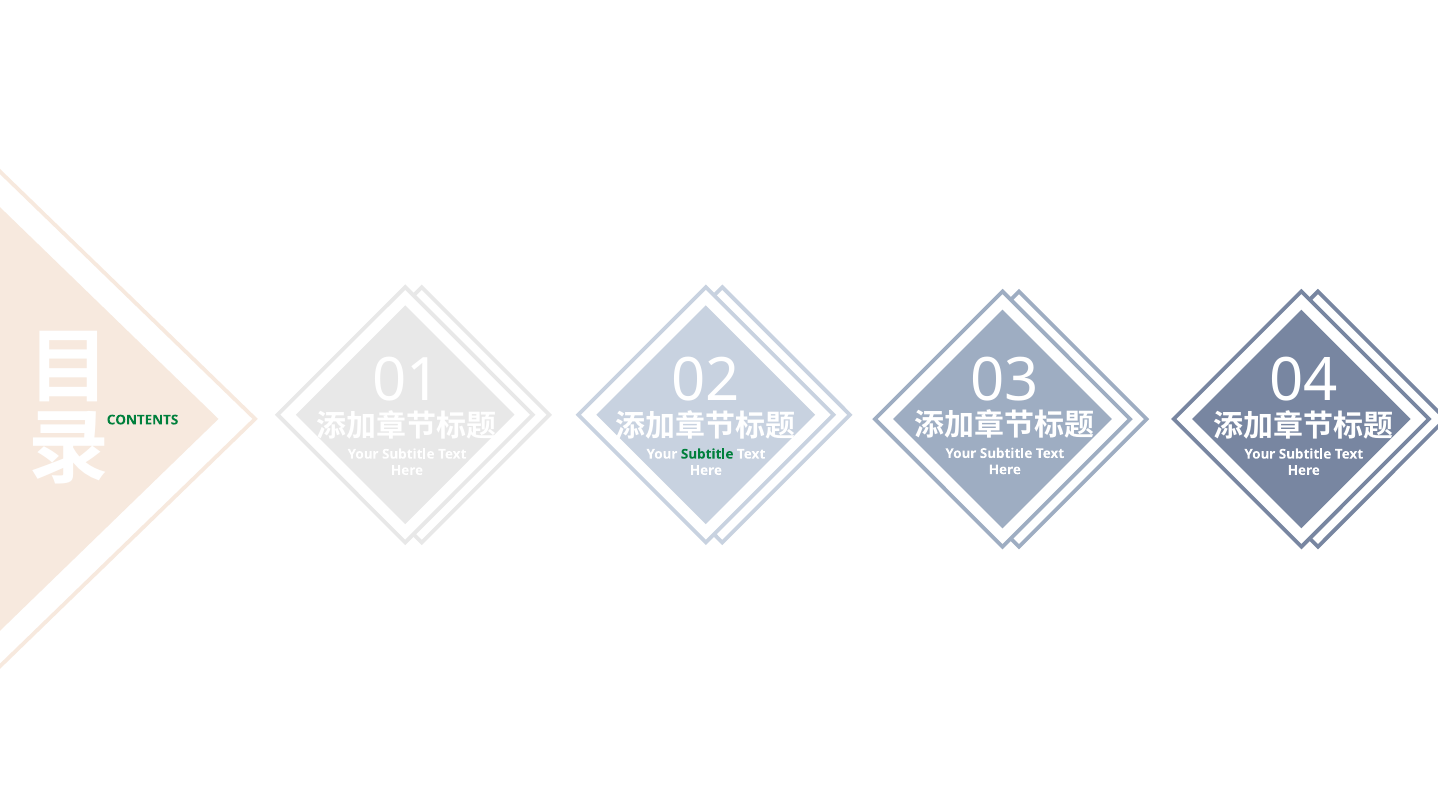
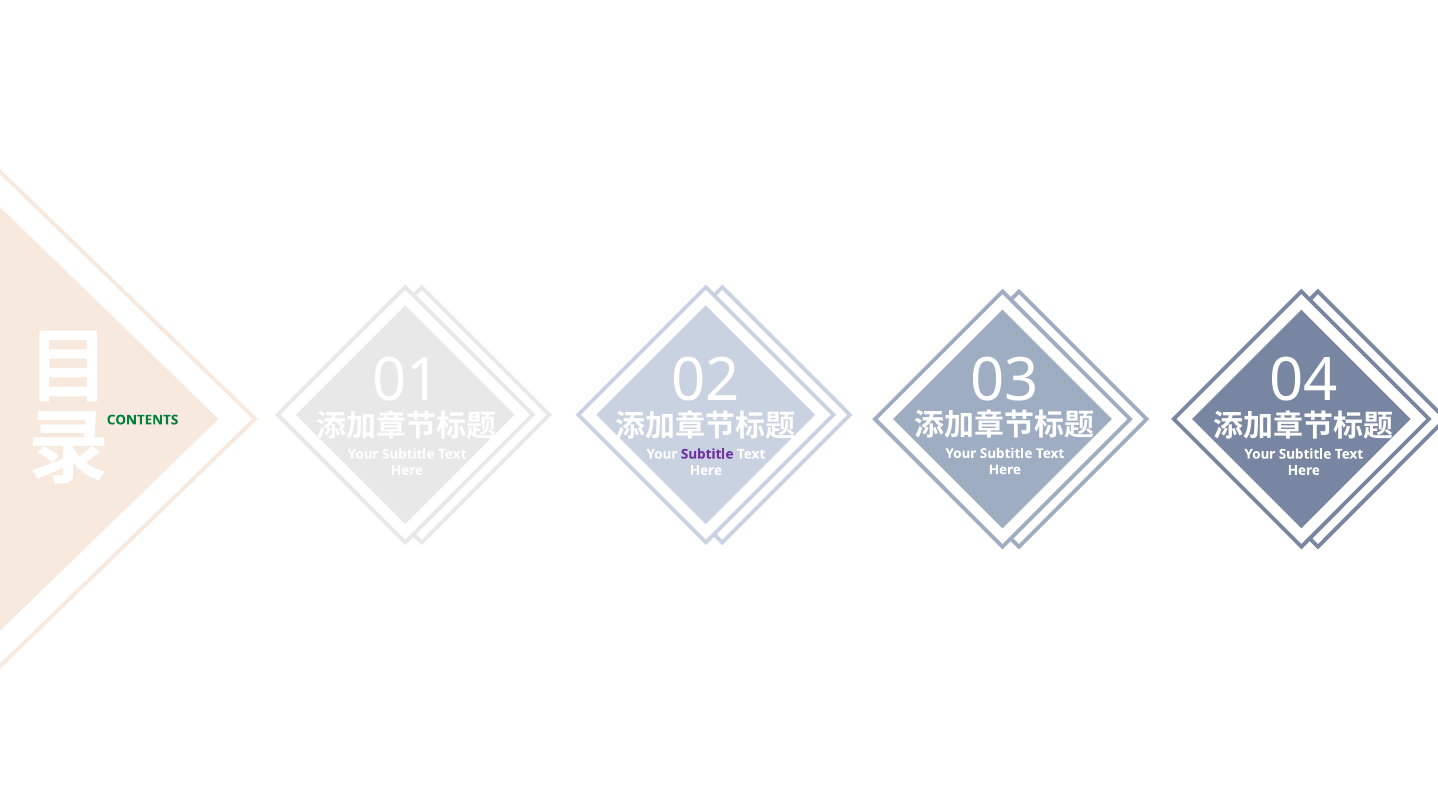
Subtitle colour: green -> purple (707, 454)
